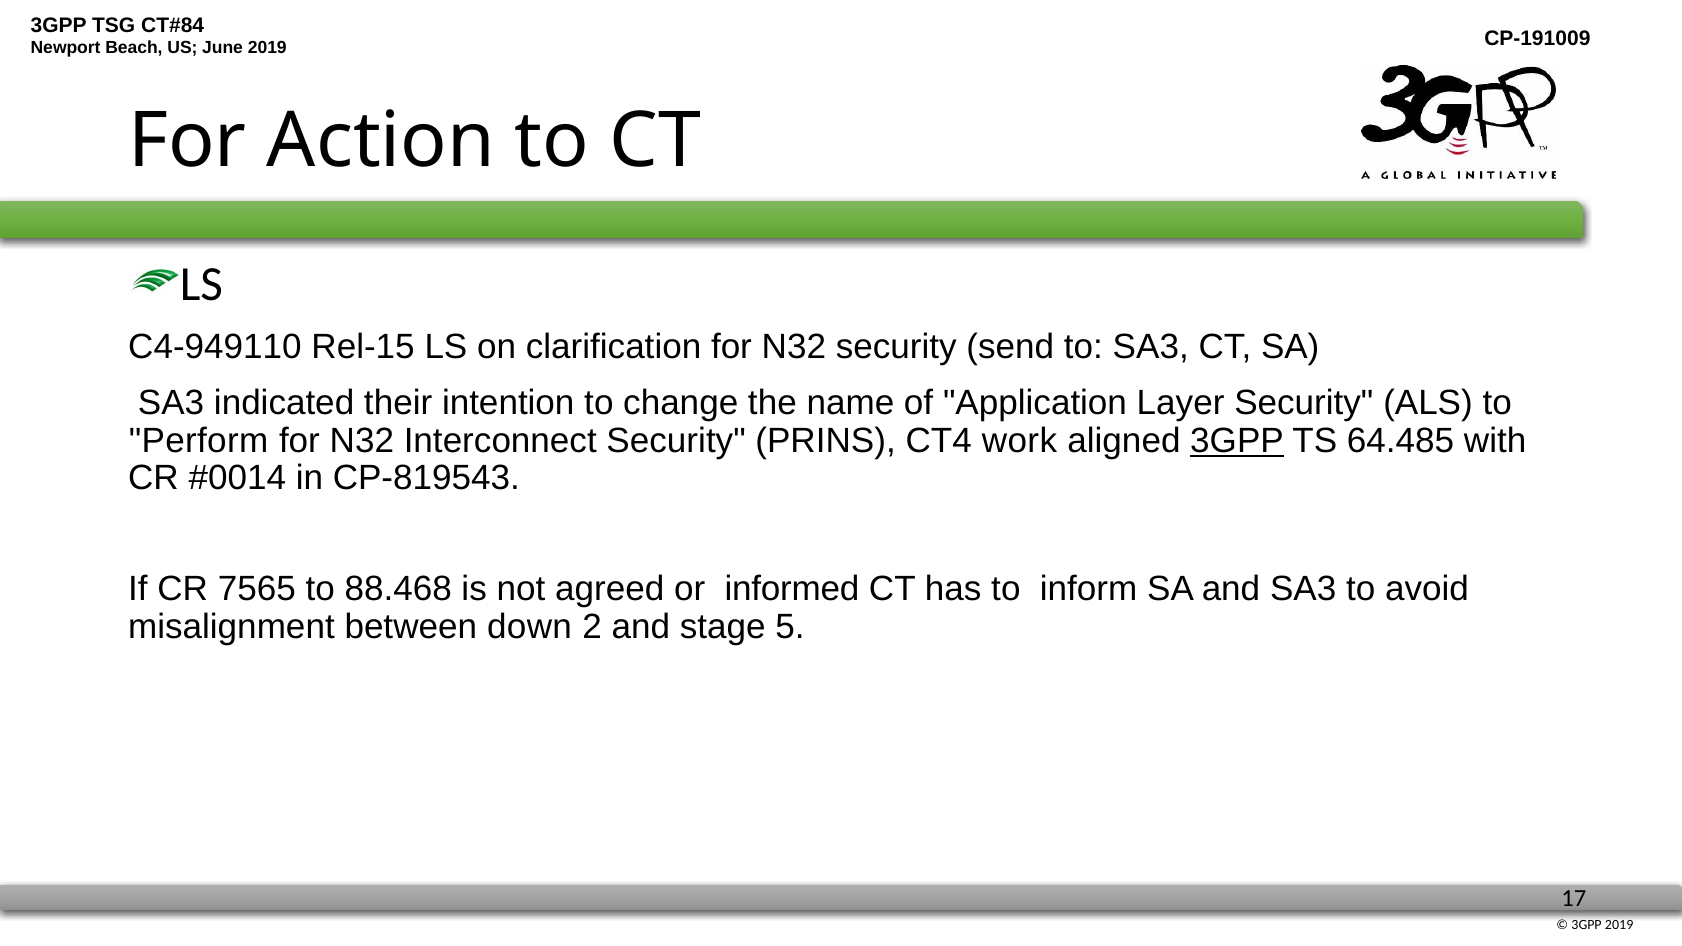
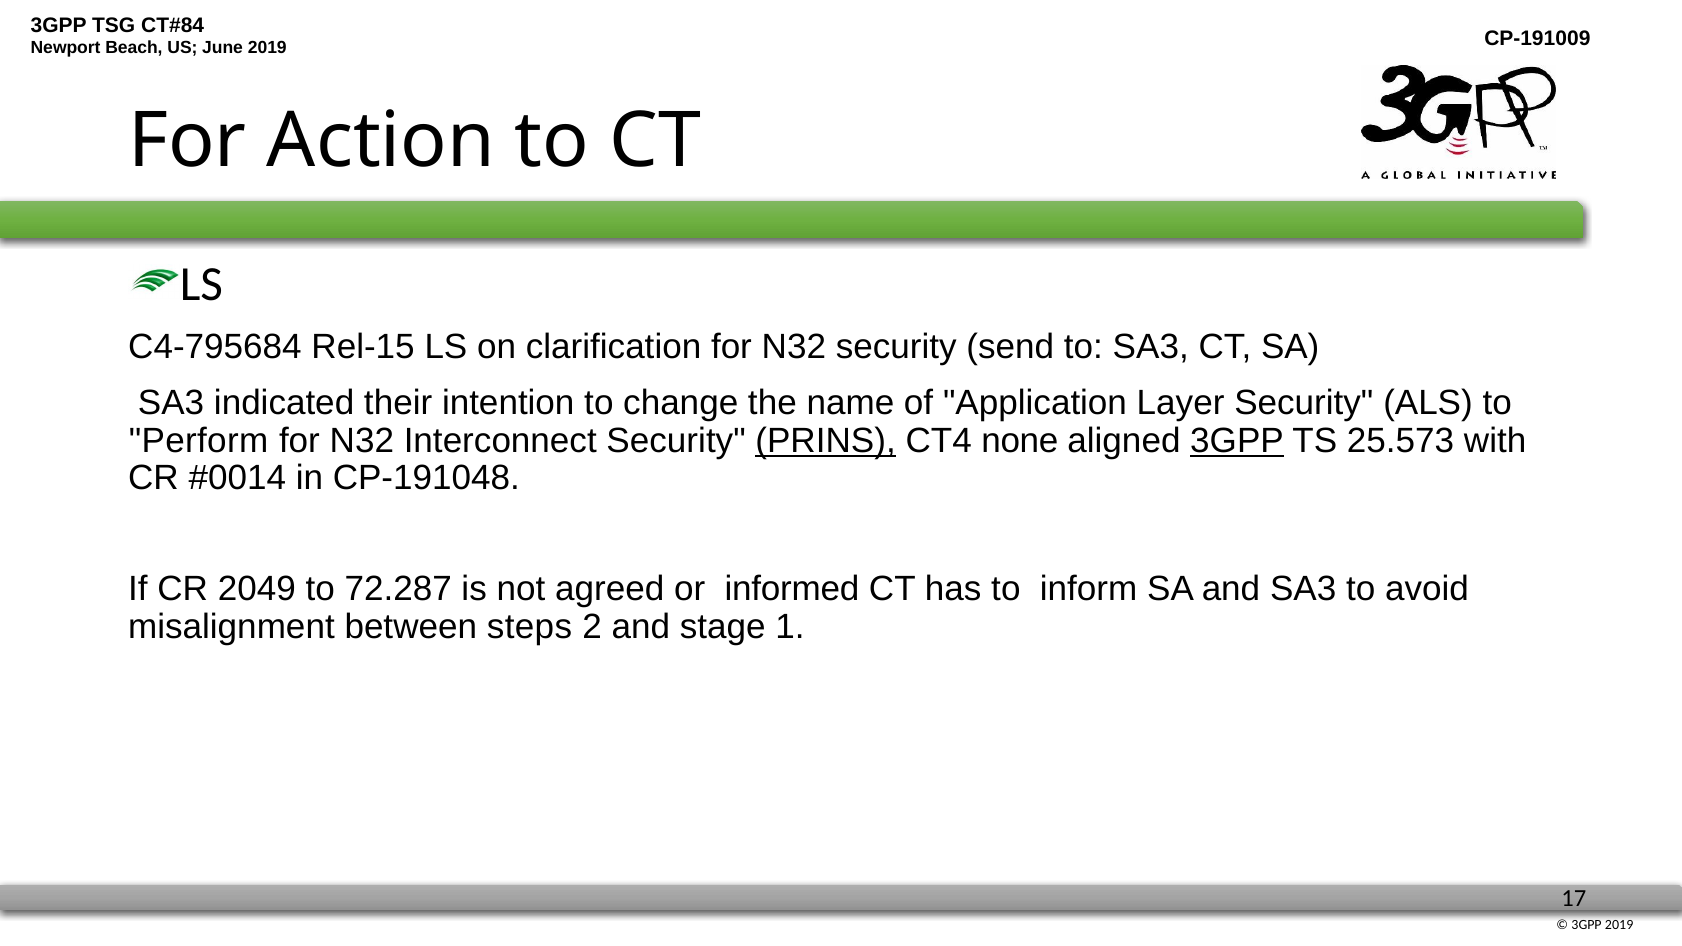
C4-949110: C4-949110 -> C4-795684 (215, 347)
PRINS underline: none -> present (826, 441)
work: work -> none (1020, 441)
64.485: 64.485 -> 25.573 (1401, 441)
CP-819543: CP-819543 -> CP-191048 (426, 478)
7565: 7565 -> 2049 (257, 589)
88.468: 88.468 -> 72.287 (398, 589)
down: down -> steps (530, 627)
5: 5 -> 1 (790, 627)
